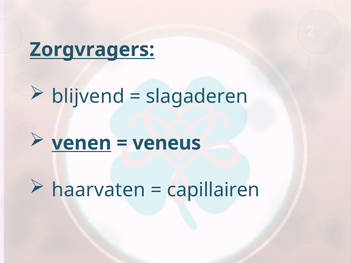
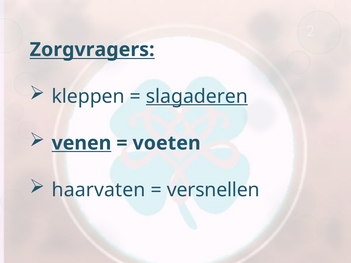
blijvend: blijvend -> kleppen (88, 96)
slagaderen underline: none -> present (197, 96)
veneus: veneus -> voeten (167, 143)
capillairen: capillairen -> versnellen (213, 190)
